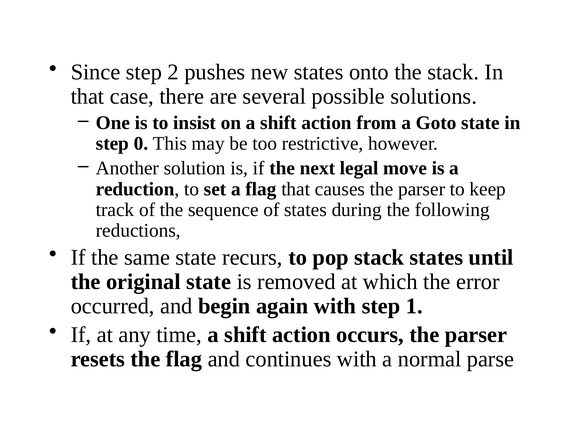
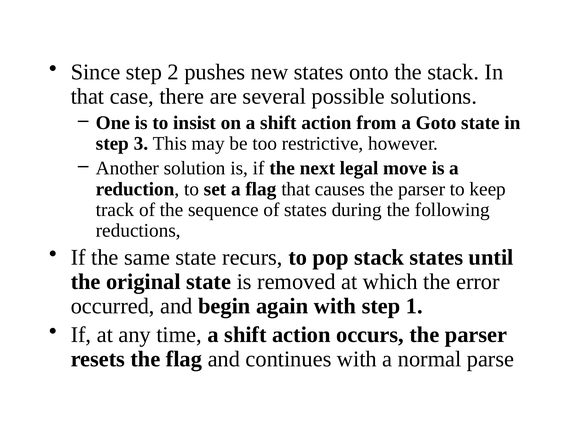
0: 0 -> 3 (141, 144)
